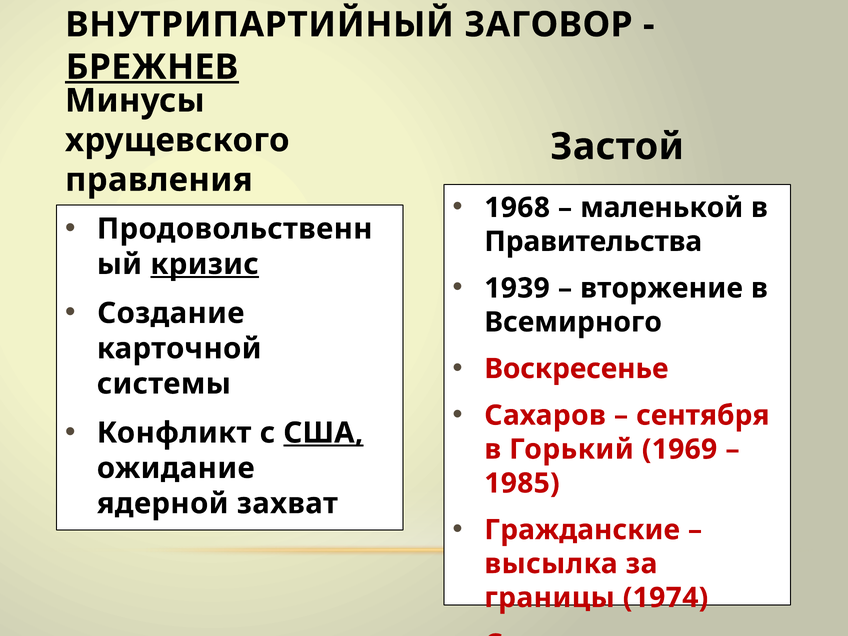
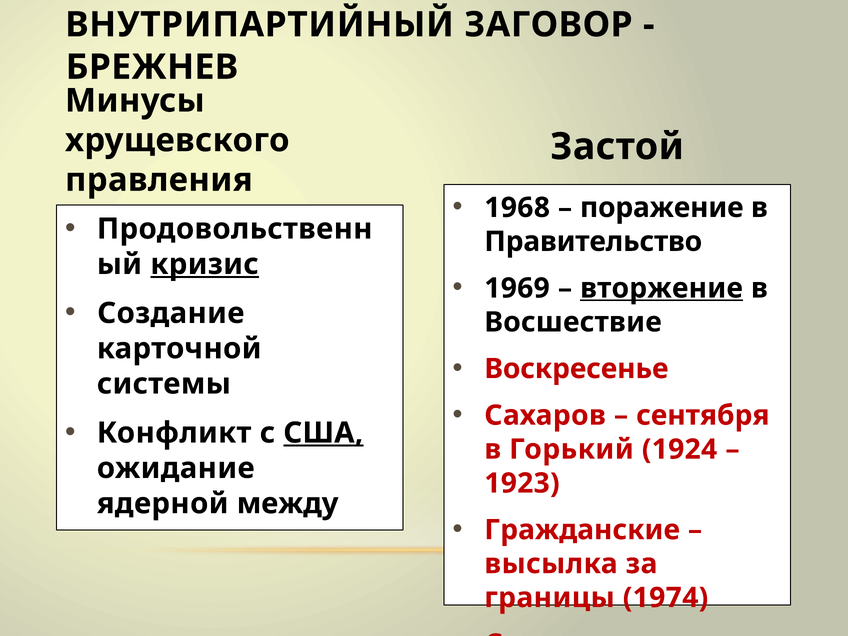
БРЕЖНЕВ underline: present -> none (152, 67)
маленькой: маленькой -> поражение (662, 208)
Правительства: Правительства -> Правительство (593, 242)
1939: 1939 -> 1969 (517, 288)
вторжение underline: none -> present (662, 288)
Всемирного: Всемирного -> Восшествие (573, 322)
1969: 1969 -> 1924 (680, 449)
1985: 1985 -> 1923 (522, 483)
захват: захват -> между (288, 504)
